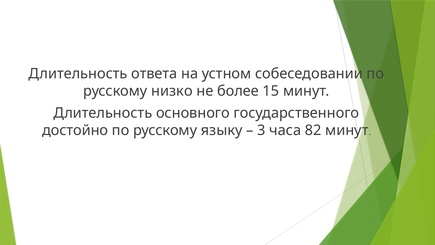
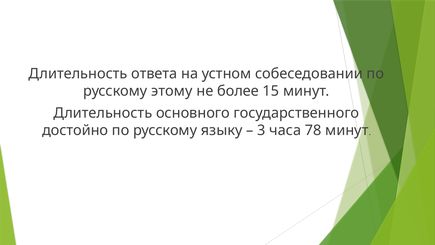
низко: низко -> этому (172, 91)
82: 82 -> 78 (313, 130)
